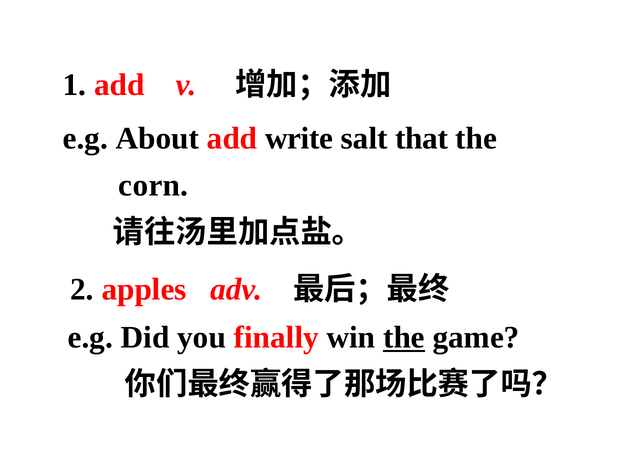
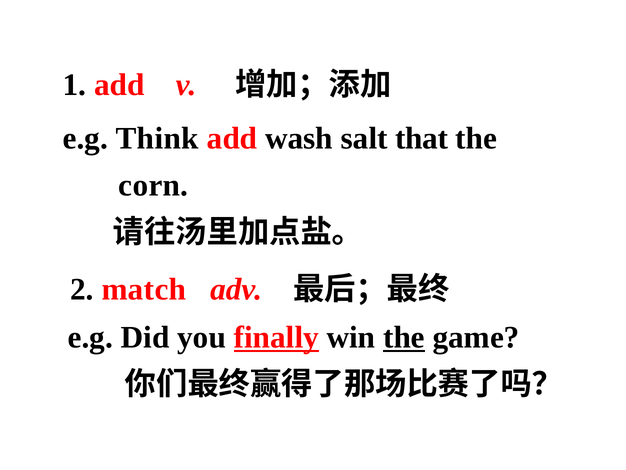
About: About -> Think (157, 138)
write: write -> wash (299, 138)
apples: apples -> match (144, 289)
finally underline: none -> present (276, 337)
